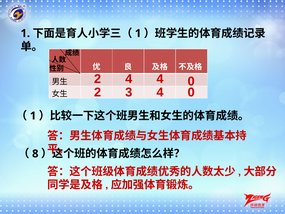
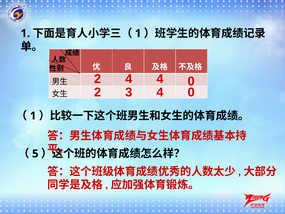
8: 8 -> 5 (35, 154)
